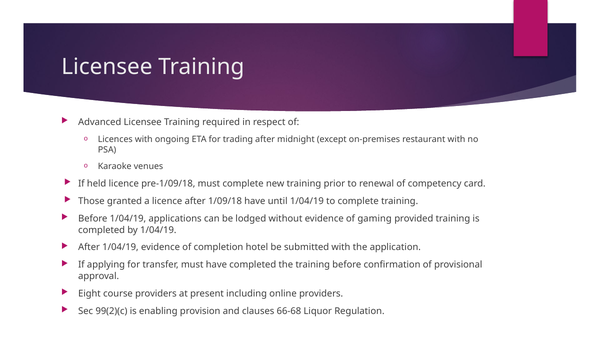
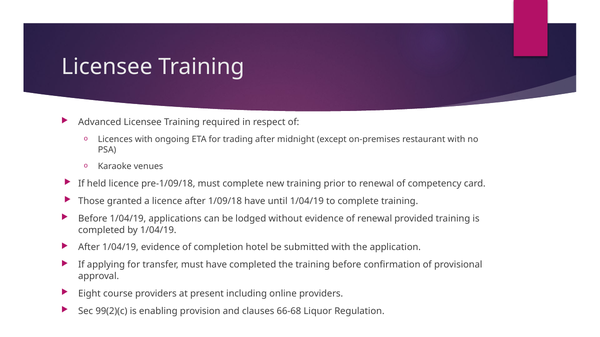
of gaming: gaming -> renewal (375, 219)
